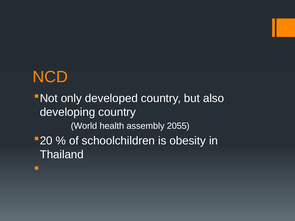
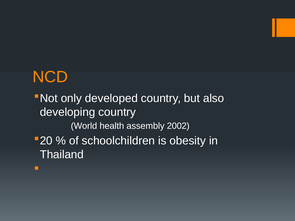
2055: 2055 -> 2002 (178, 126)
